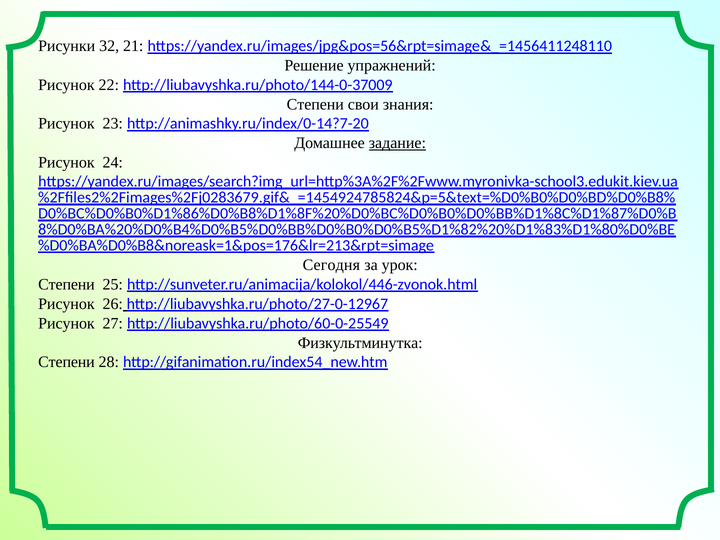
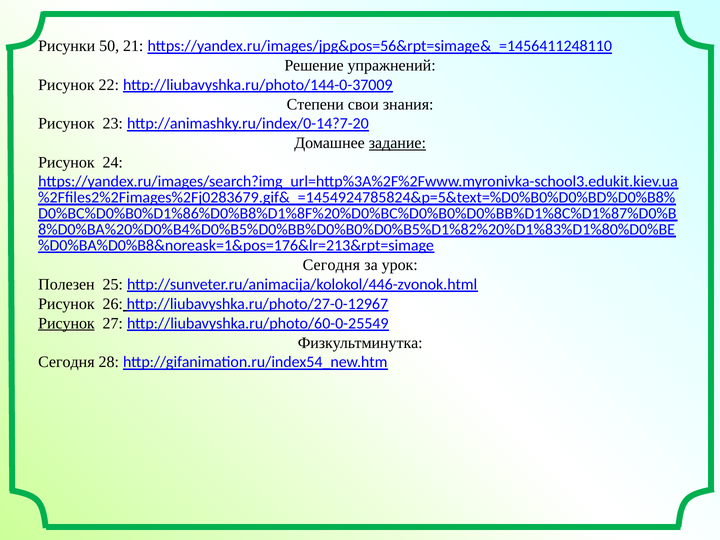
32: 32 -> 50 (109, 46)
Степени: Степени -> Полезен (66, 284)
Рисунок underline: none -> present (66, 323)
Степени: Степени -> Сегодня (66, 362)
